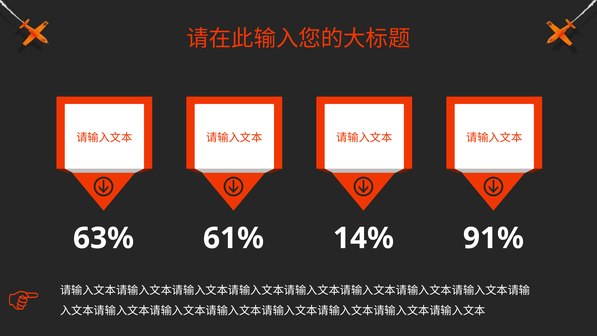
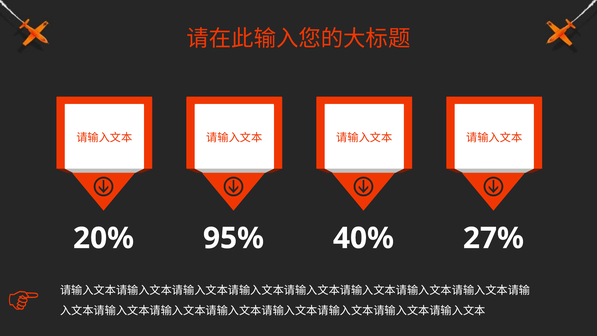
63%: 63% -> 20% (104, 238)
61%: 61% -> 95% (233, 238)
14%: 14% -> 40% (363, 238)
91%: 91% -> 27% (493, 238)
